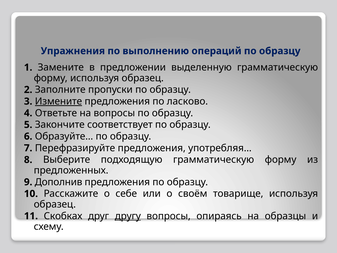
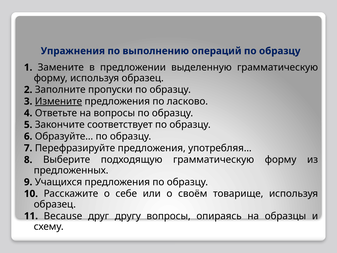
Дополнив: Дополнив -> Учащихся (59, 182)
Скобках: Скобках -> Because (63, 216)
другу underline: present -> none (128, 216)
